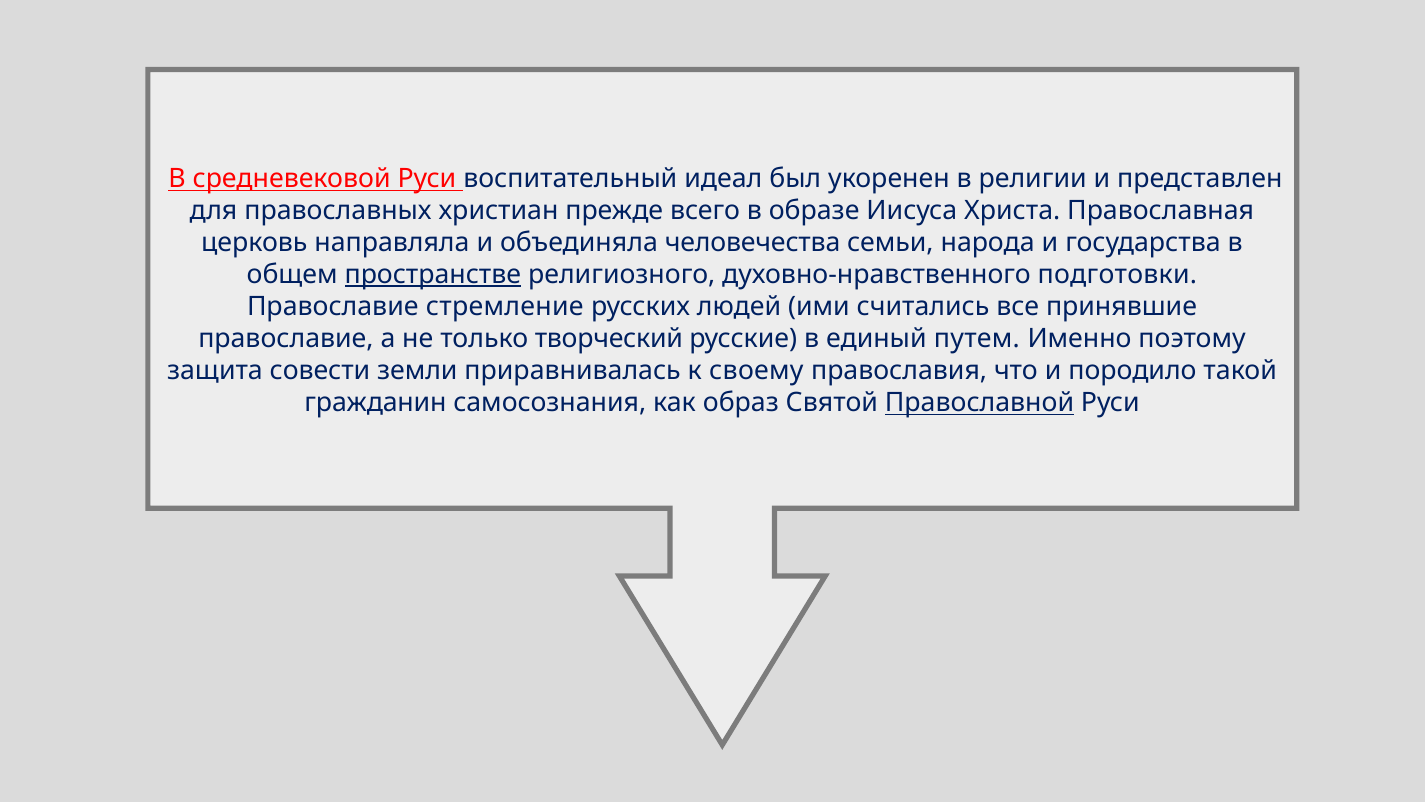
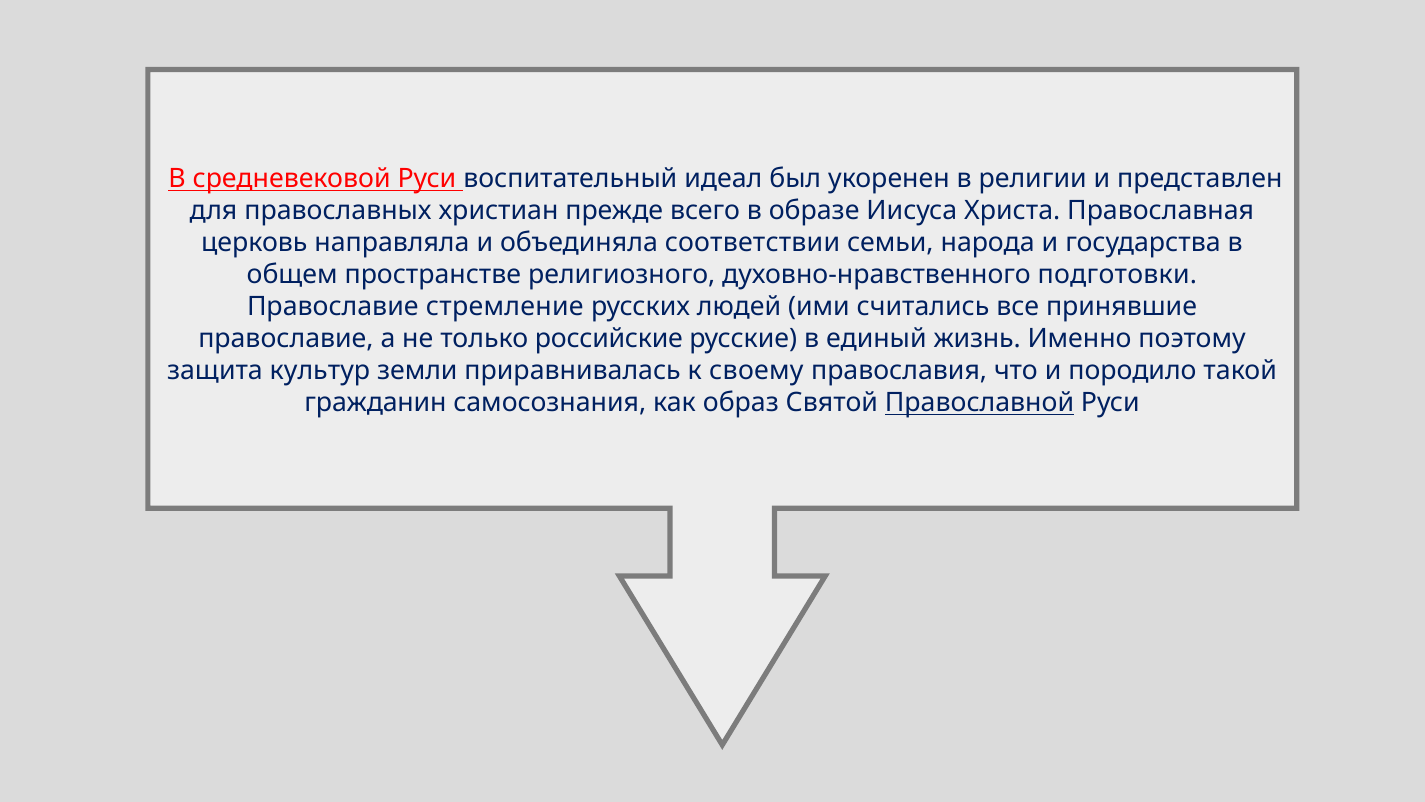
человечества: человечества -> соответствии (752, 243)
пространстве underline: present -> none (433, 275)
творческий: творческий -> российские (609, 339)
путем: путем -> жизнь (977, 339)
совести: совести -> культур (320, 371)
